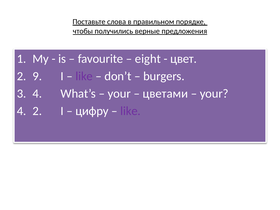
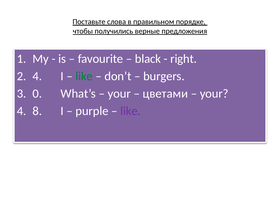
eight: eight -> black (148, 59)
цвет: цвет -> right (184, 59)
2 9: 9 -> 4 (37, 76)
like colour: purple -> green (84, 76)
3 4: 4 -> 0 (37, 94)
4 2: 2 -> 8 (37, 111)
цифру: цифру -> purple (92, 111)
